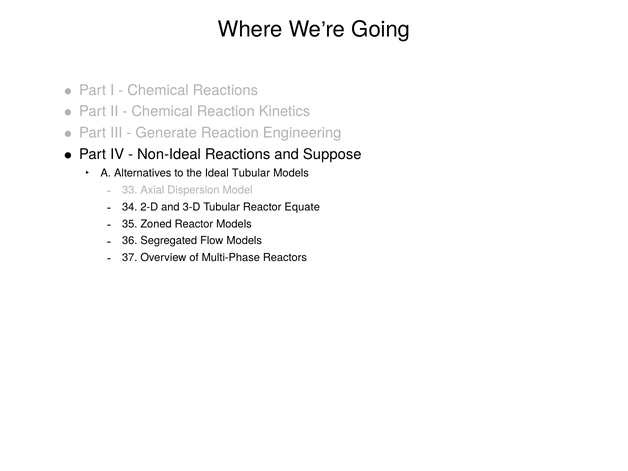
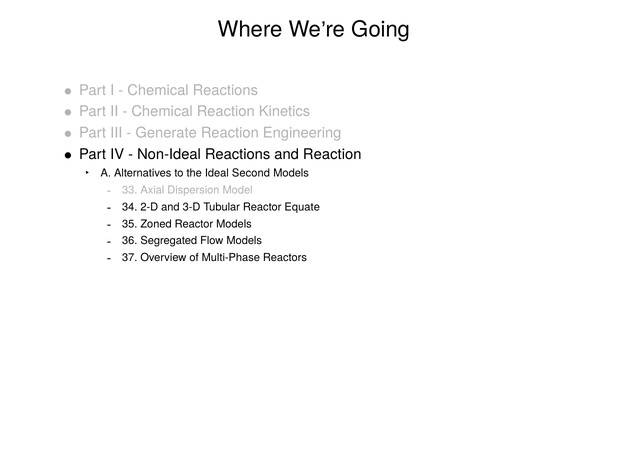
and Suppose: Suppose -> Reaction (332, 154)
Ideal Tubular: Tubular -> Second (251, 173)
